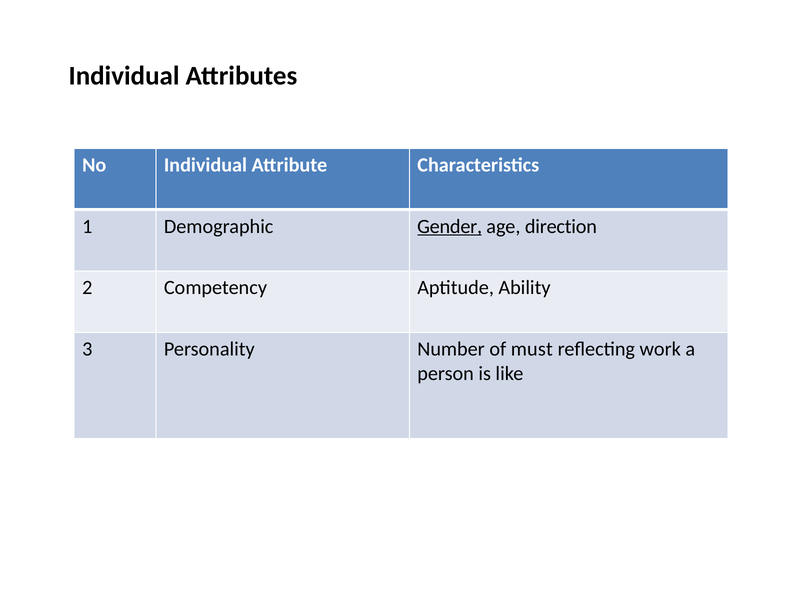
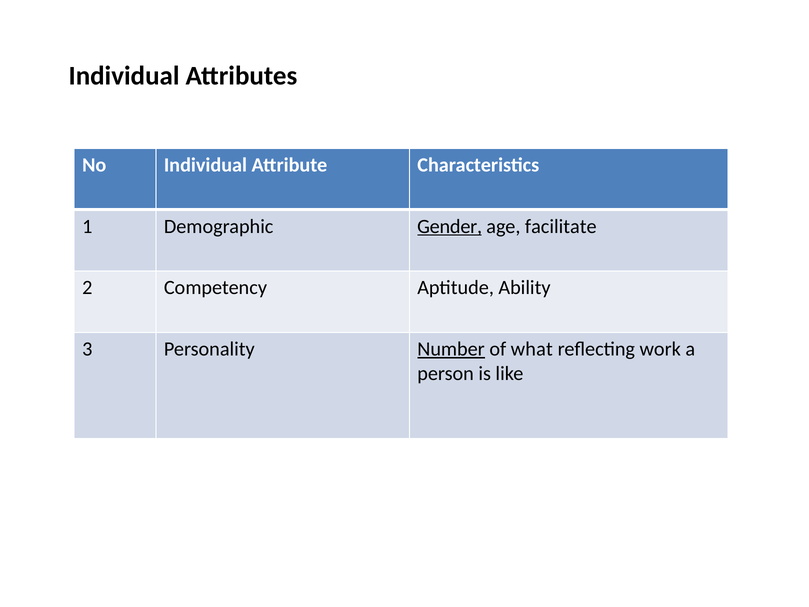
direction: direction -> facilitate (561, 226)
Number underline: none -> present (451, 349)
must: must -> what (532, 349)
